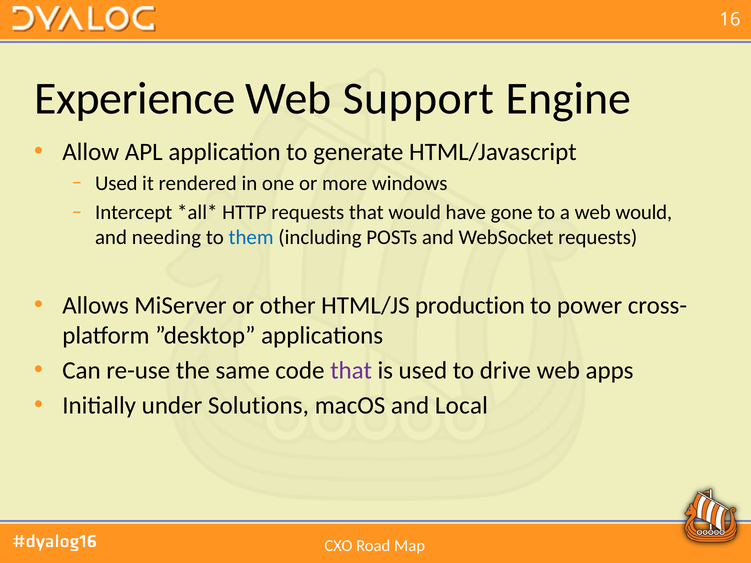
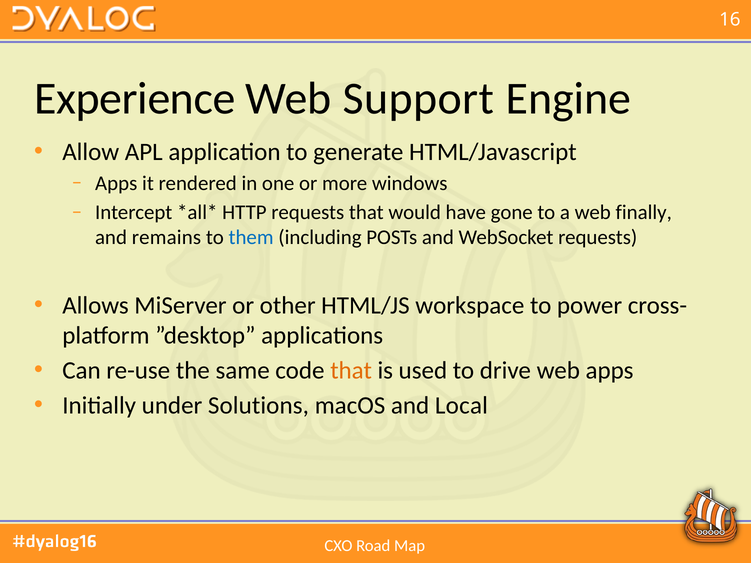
Used: Used -> Apps (116, 183)
web would: would -> finally (644, 213)
needing: needing -> remains (166, 238)
production: production -> workspace (470, 306)
that colour: purple -> orange (351, 371)
